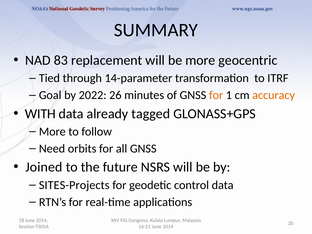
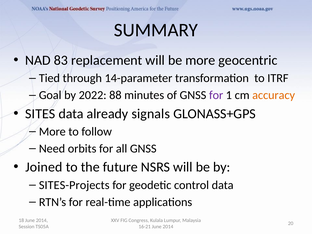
26: 26 -> 88 (115, 95)
for colour: orange -> purple (216, 95)
WITH: WITH -> SITES (40, 114)
tagged: tagged -> signals (151, 114)
